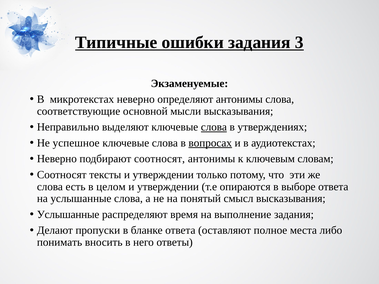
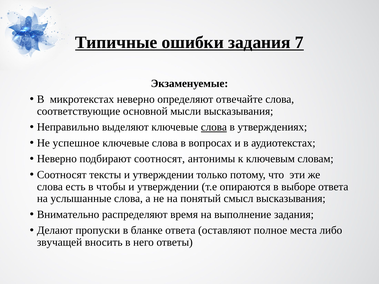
3: 3 -> 7 (299, 42)
определяют антонимы: антонимы -> отвечайте (239, 99)
вопросах underline: present -> none (210, 143)
целом: целом -> чтобы (111, 187)
Услышанные: Услышанные -> Внимательно (68, 215)
понимать: понимать -> звучащей (60, 242)
